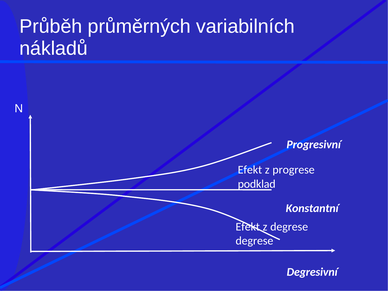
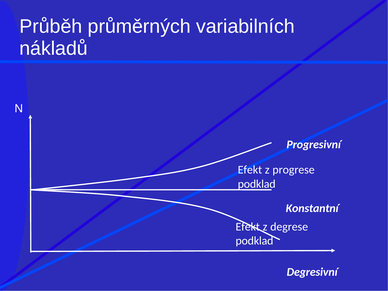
degrese: degrese -> podklad (254, 241)
